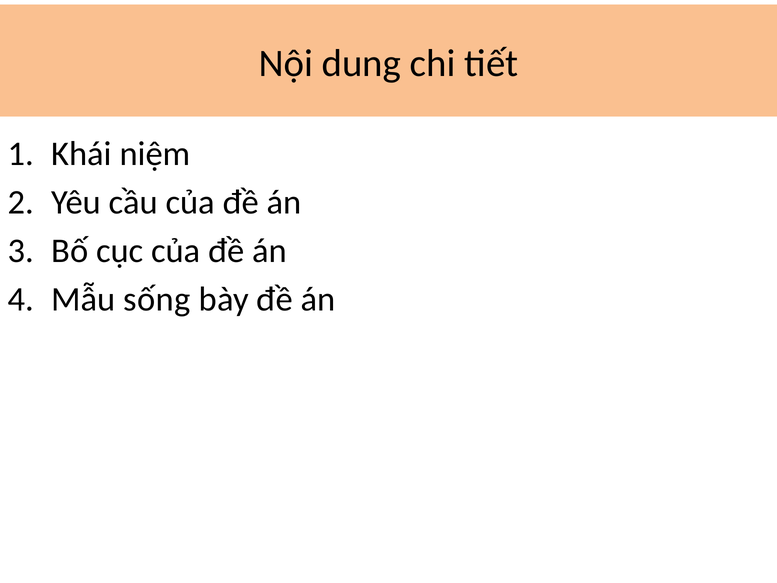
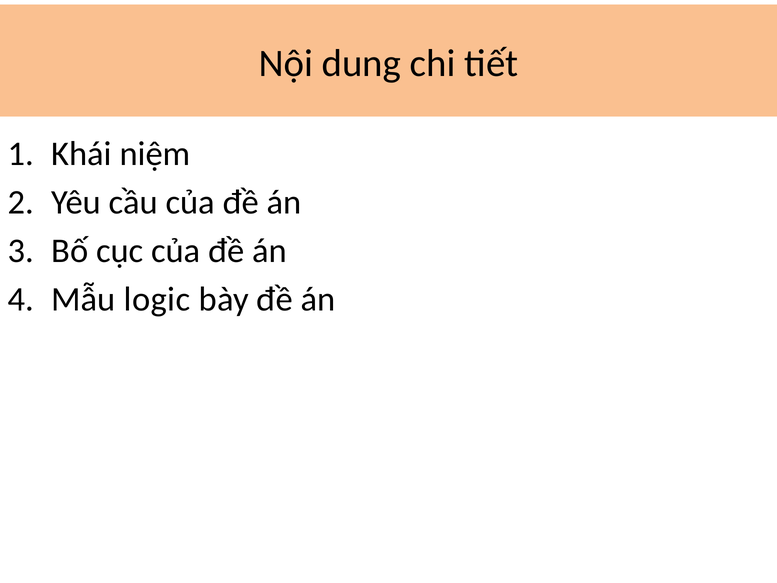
sống: sống -> logic (157, 299)
